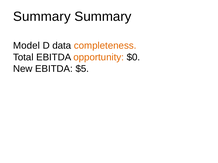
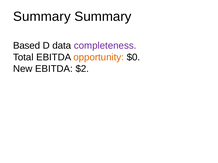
Model: Model -> Based (27, 46)
completeness colour: orange -> purple (105, 46)
$5: $5 -> $2 (82, 69)
